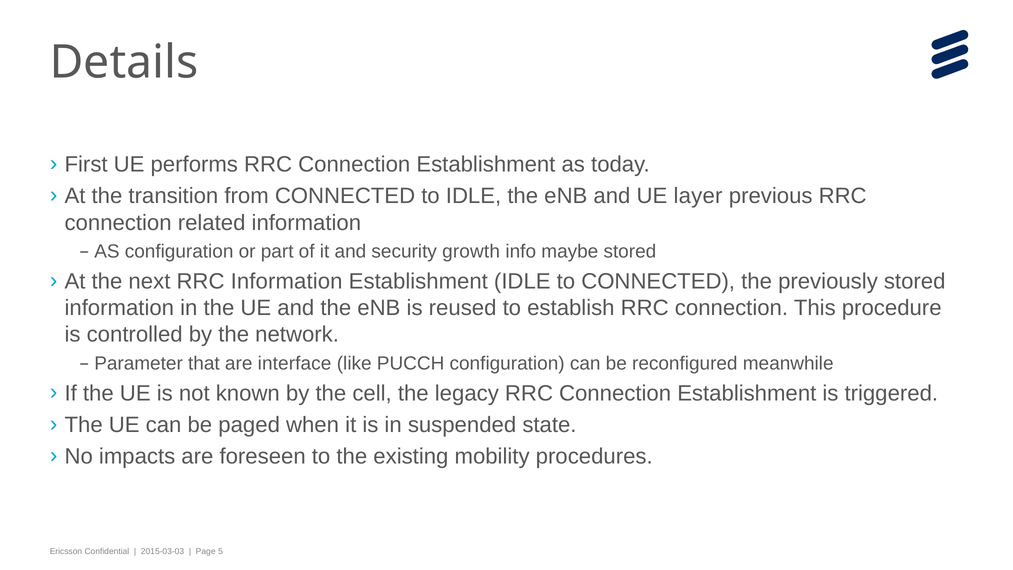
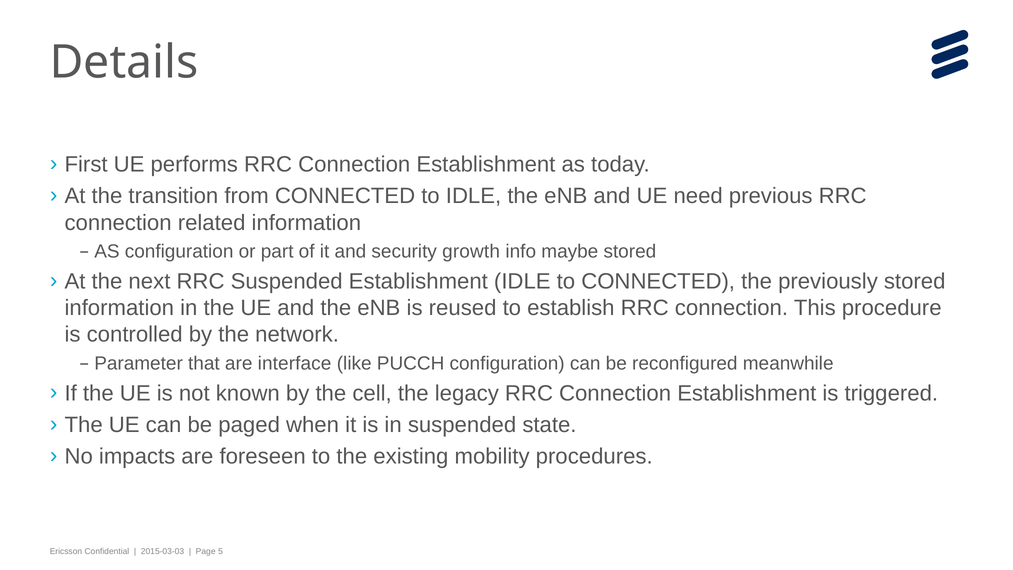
layer: layer -> need (698, 196)
RRC Information: Information -> Suspended (287, 281)
